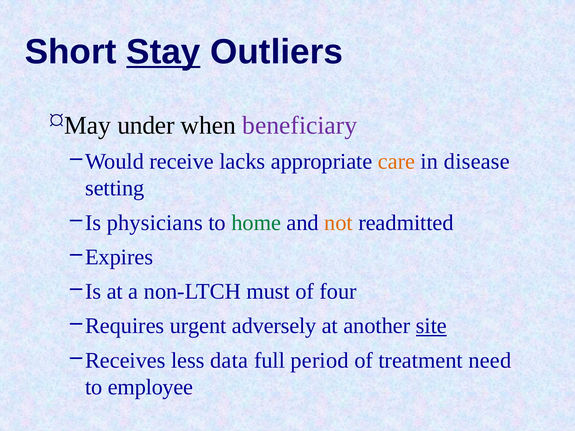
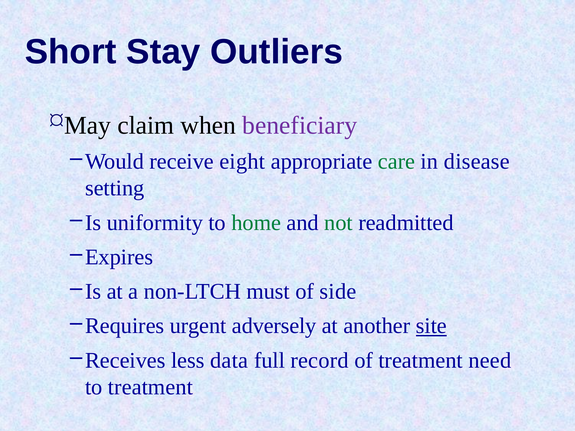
Stay underline: present -> none (163, 52)
under: under -> claim (146, 125)
lacks: lacks -> eight (242, 161)
care colour: orange -> green (396, 161)
physicians: physicians -> uniformity (155, 223)
not colour: orange -> green (339, 223)
four: four -> side (338, 292)
period: period -> record (320, 361)
to employee: employee -> treatment (150, 387)
